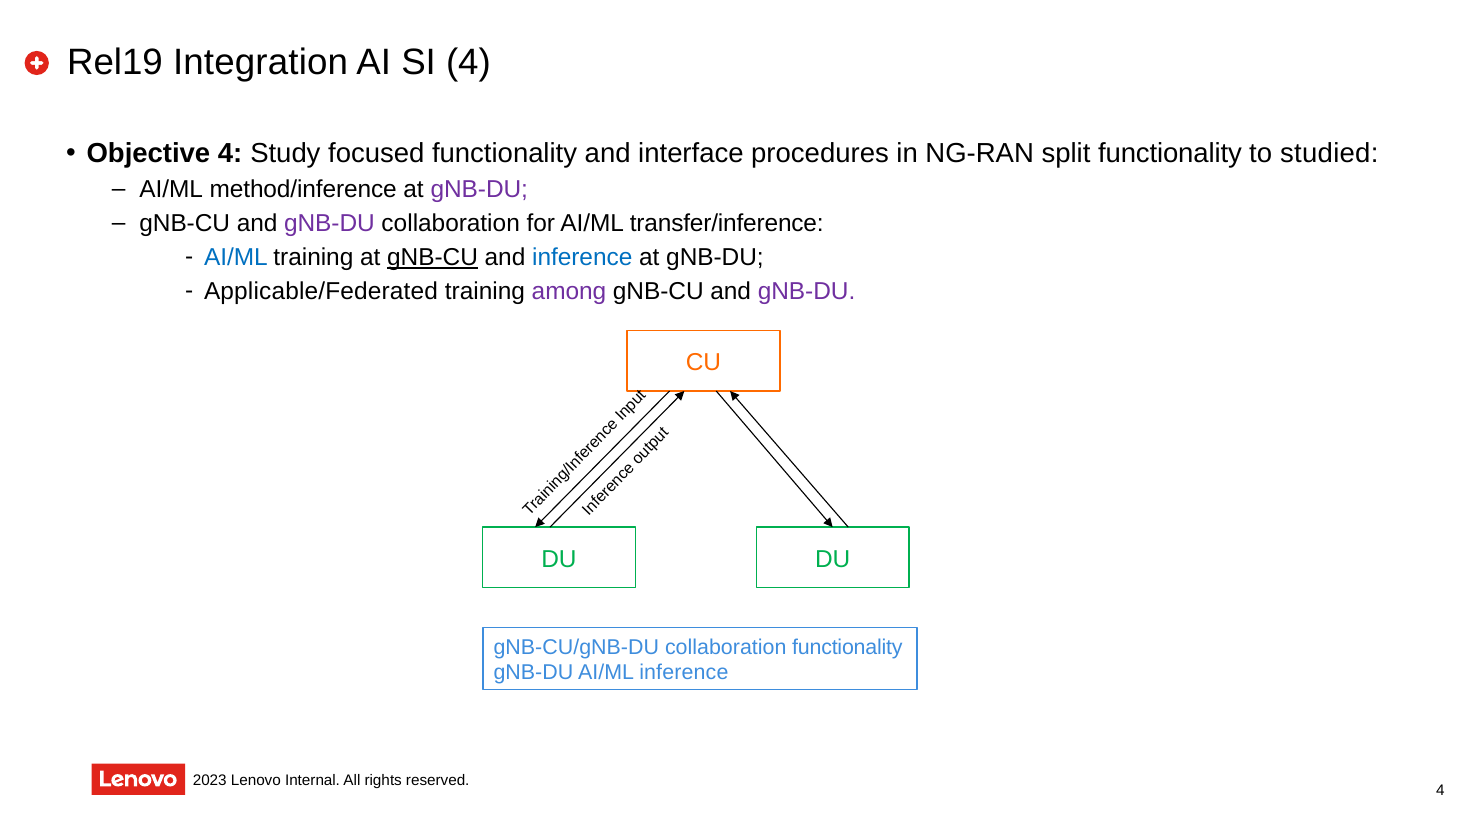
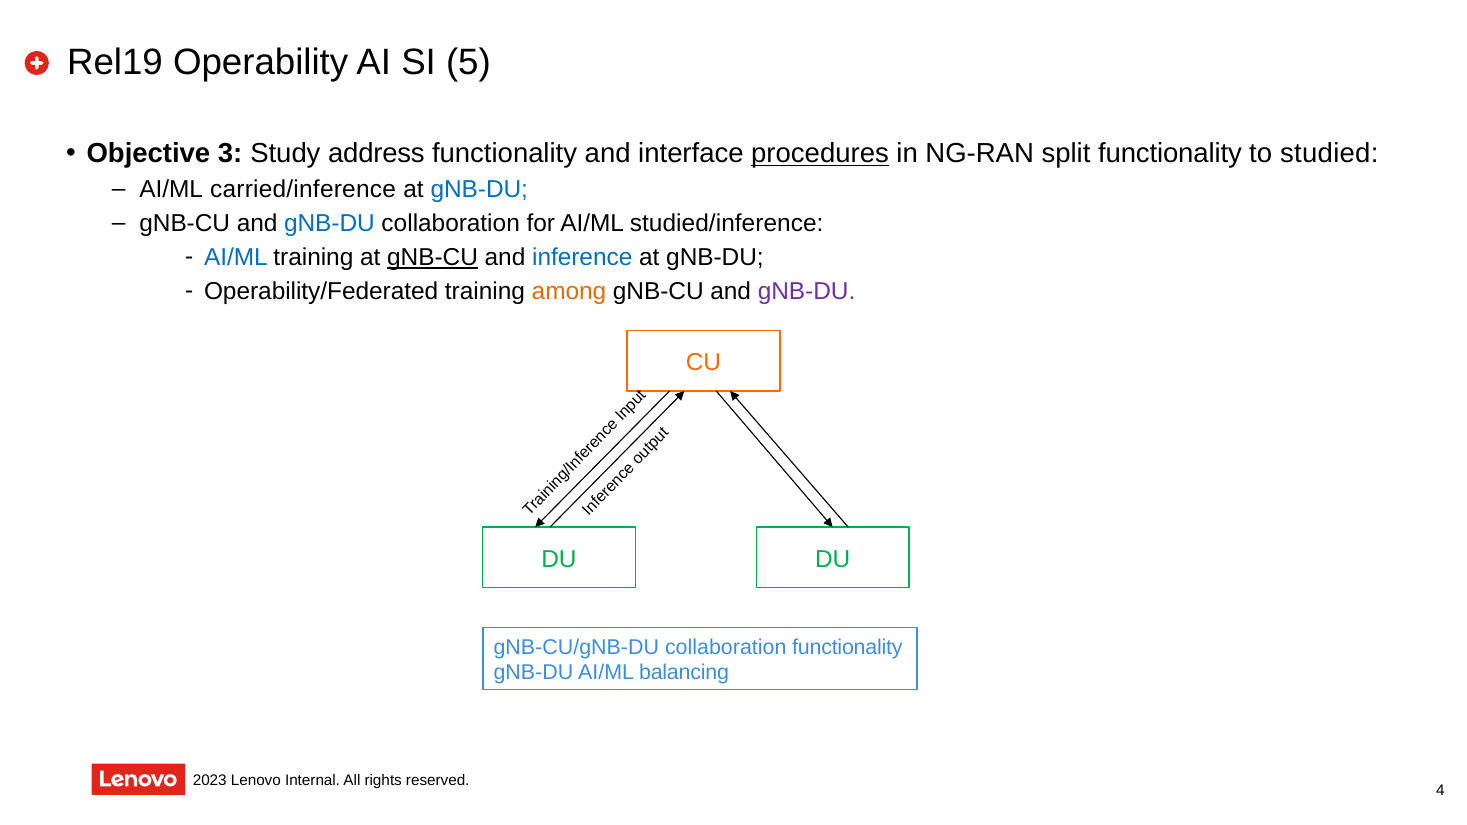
Integration: Integration -> Operability (261, 63)
SI 4: 4 -> 5 (468, 63)
Objective 4: 4 -> 3 (230, 154)
focused: focused -> address (376, 154)
procedures underline: none -> present (820, 154)
method/inference: method/inference -> carried/inference (303, 190)
gNB-DU colour: purple -> blue (479, 190)
gNB-DU colour: purple -> blue (329, 224)
transfer/inference: transfer/inference -> studied/inference (727, 224)
Applicable/Federated: Applicable/Federated -> Operability/Federated (321, 292)
among colour: purple -> orange (569, 292)
AI/ML inference: inference -> balancing (684, 673)
